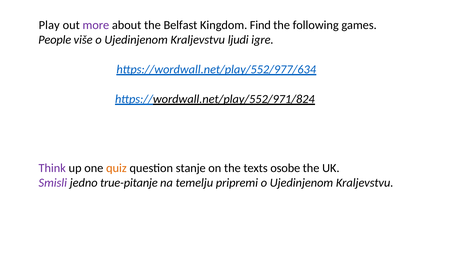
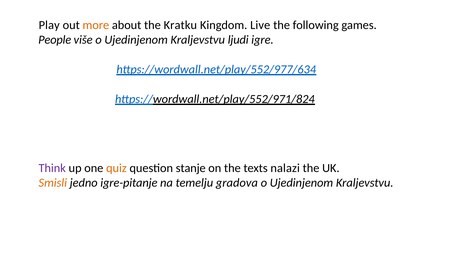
more colour: purple -> orange (96, 25)
Belfast: Belfast -> Kratku (180, 25)
Find: Find -> Live (260, 25)
osobe: osobe -> nalazi (285, 168)
Smisli colour: purple -> orange (53, 183)
true-pitanje: true-pitanje -> igre-pitanje (129, 183)
pripremi: pripremi -> gradova (237, 183)
